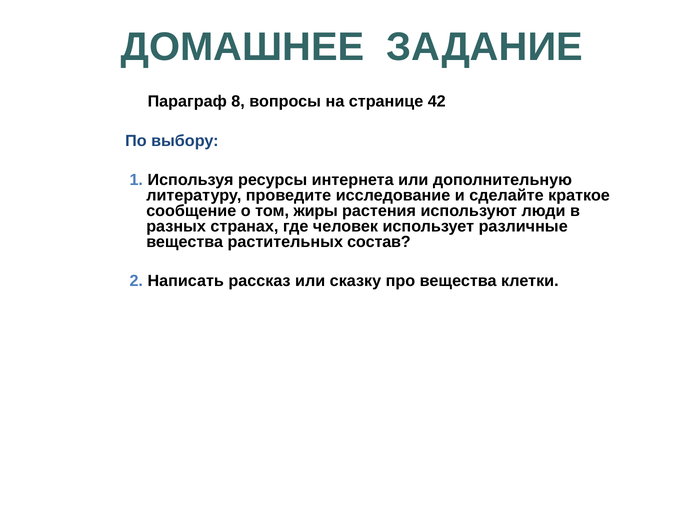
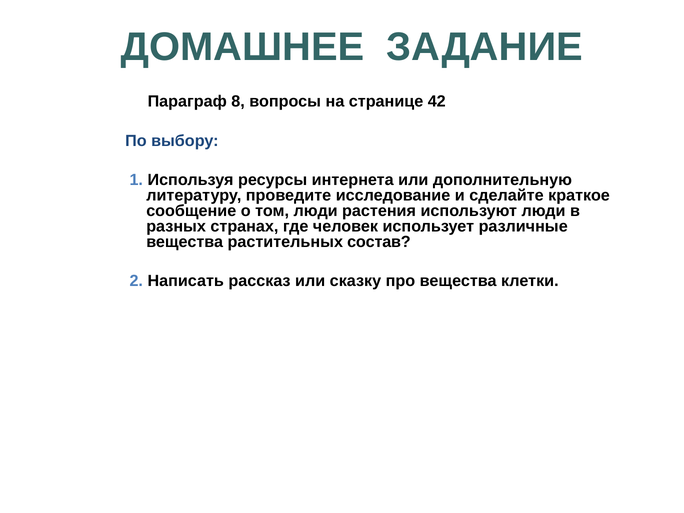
том жиры: жиры -> люди (316, 211)
